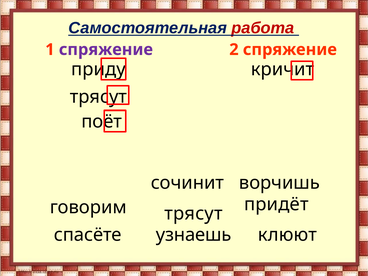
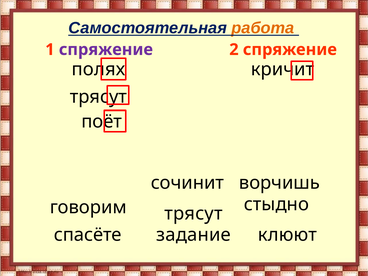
работа colour: red -> orange (263, 28)
приду: приду -> полях (98, 69)
придёт: придёт -> стыдно (276, 204)
узнаешь: узнаешь -> задание (193, 235)
